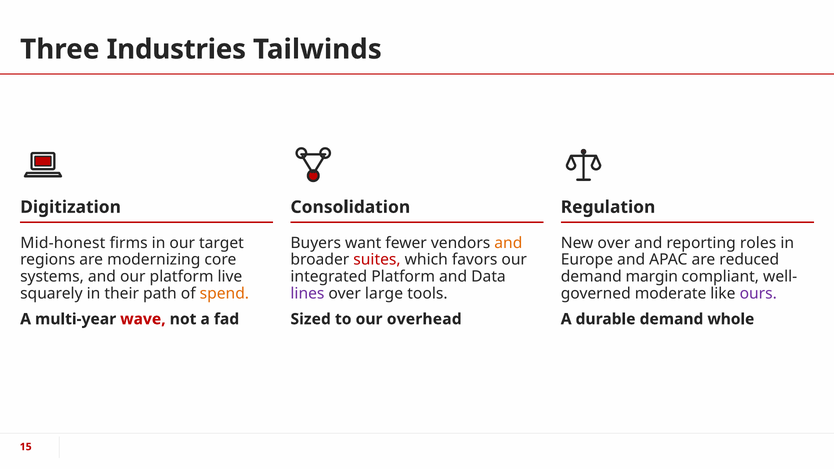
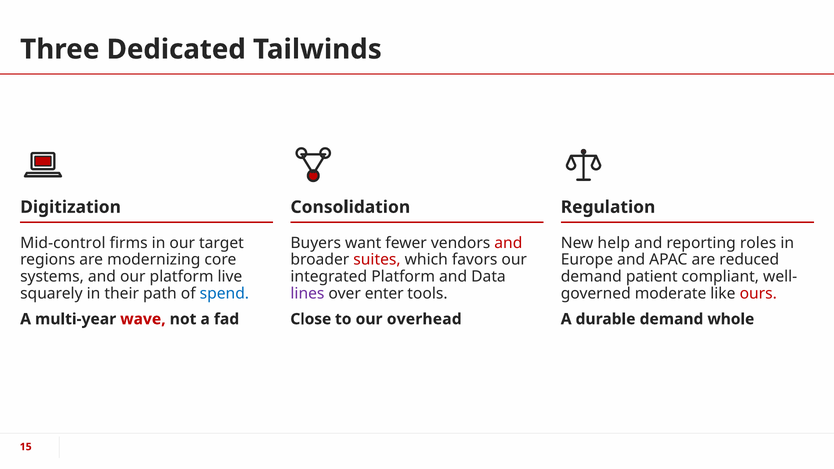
Industries: Industries -> Dedicated (176, 49)
Mid-honest: Mid-honest -> Mid-control (63, 243)
and colour: orange -> red (508, 243)
New over: over -> help (614, 243)
margin: margin -> patient (652, 277)
spend colour: orange -> blue (224, 294)
large: large -> enter (384, 294)
ours colour: purple -> red (758, 294)
Sized: Sized -> Close (311, 319)
